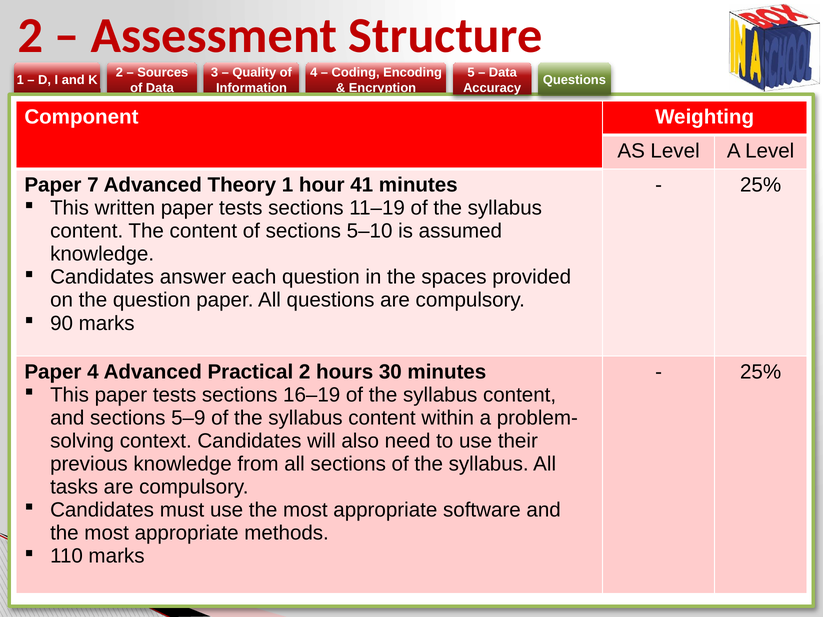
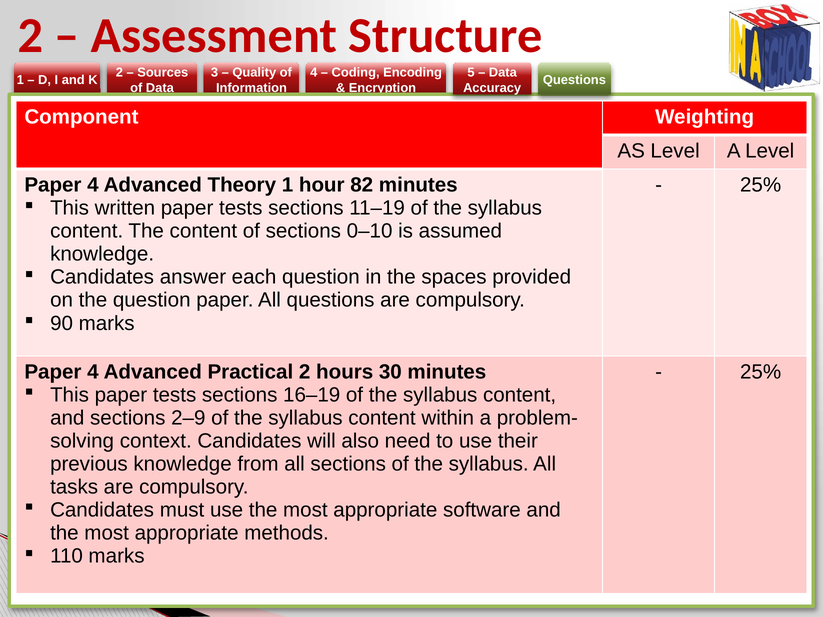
7: 7 -> 4 (93, 185)
41: 41 -> 82 (362, 185)
5–10: 5–10 -> 0–10 (370, 231)
5–9: 5–9 -> 2–9 (188, 418)
